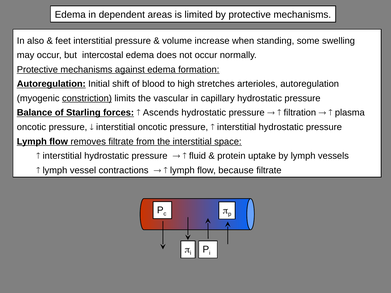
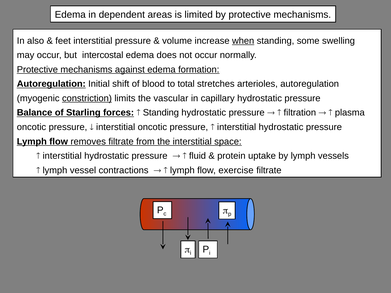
when underline: none -> present (243, 41)
high: high -> total (186, 84)
Ascends: Ascends -> Standing (161, 113)
because: because -> exercise (236, 170)
